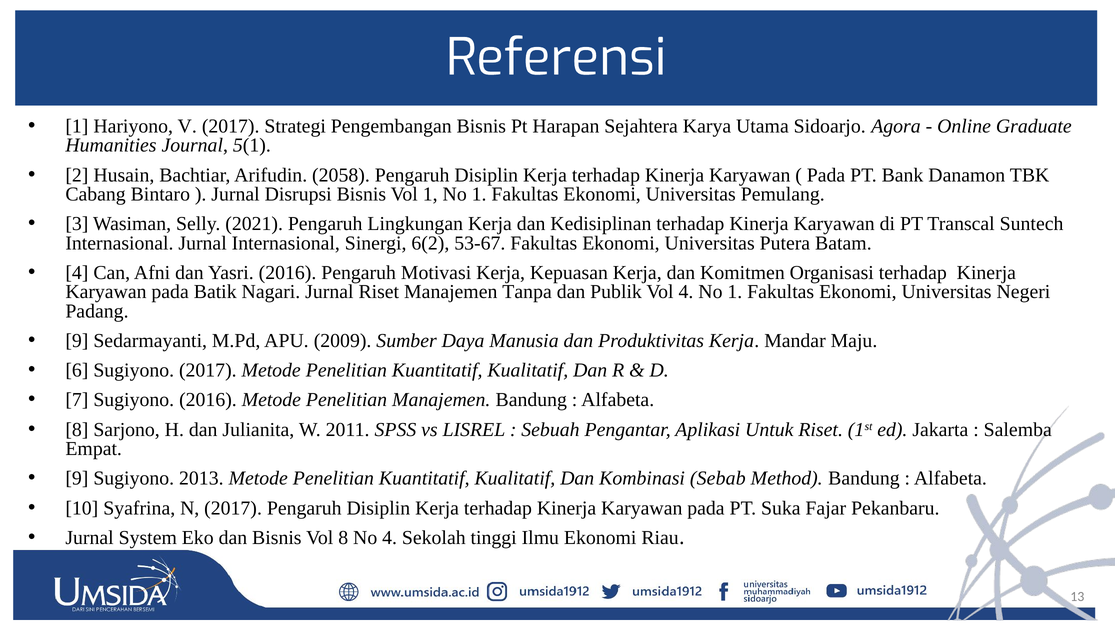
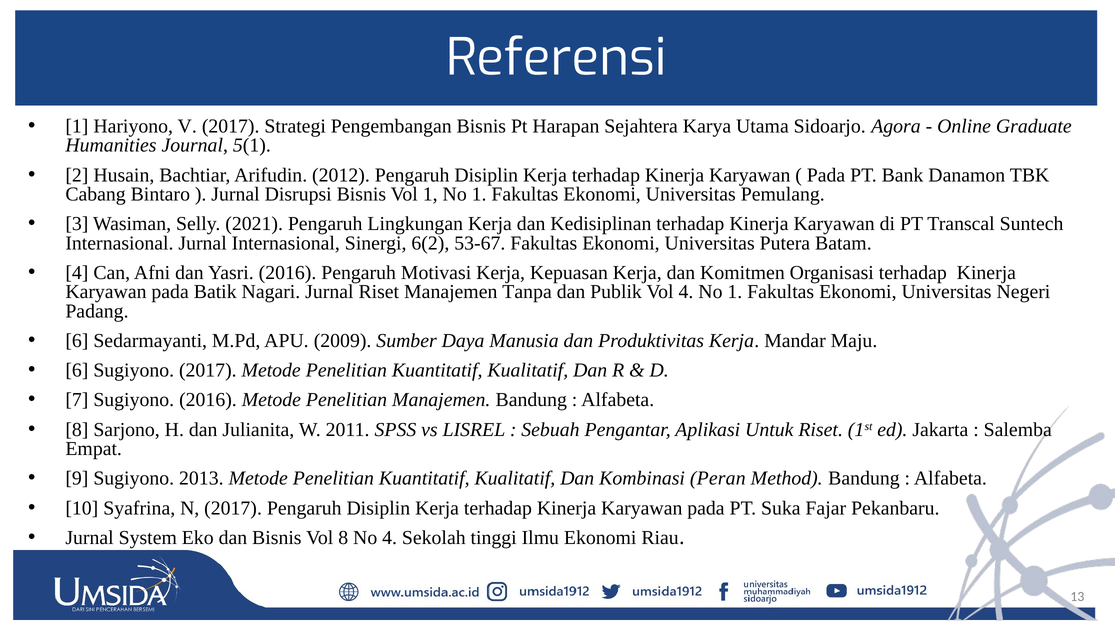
2058: 2058 -> 2012 (341, 175)
9: 9 -> 6 (77, 341)
Sebab: Sebab -> Peran (718, 479)
